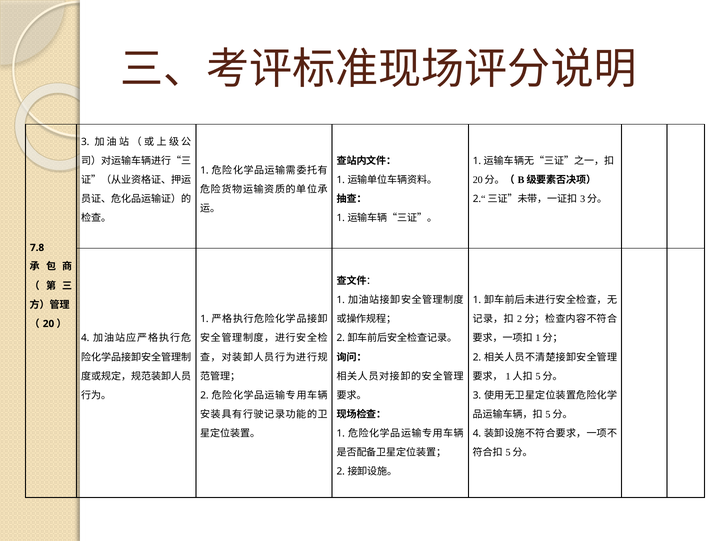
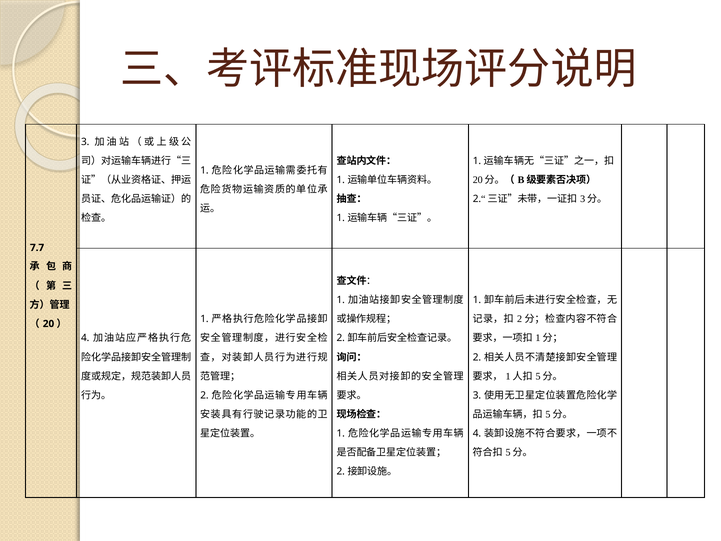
7.8: 7.8 -> 7.7 (37, 248)
